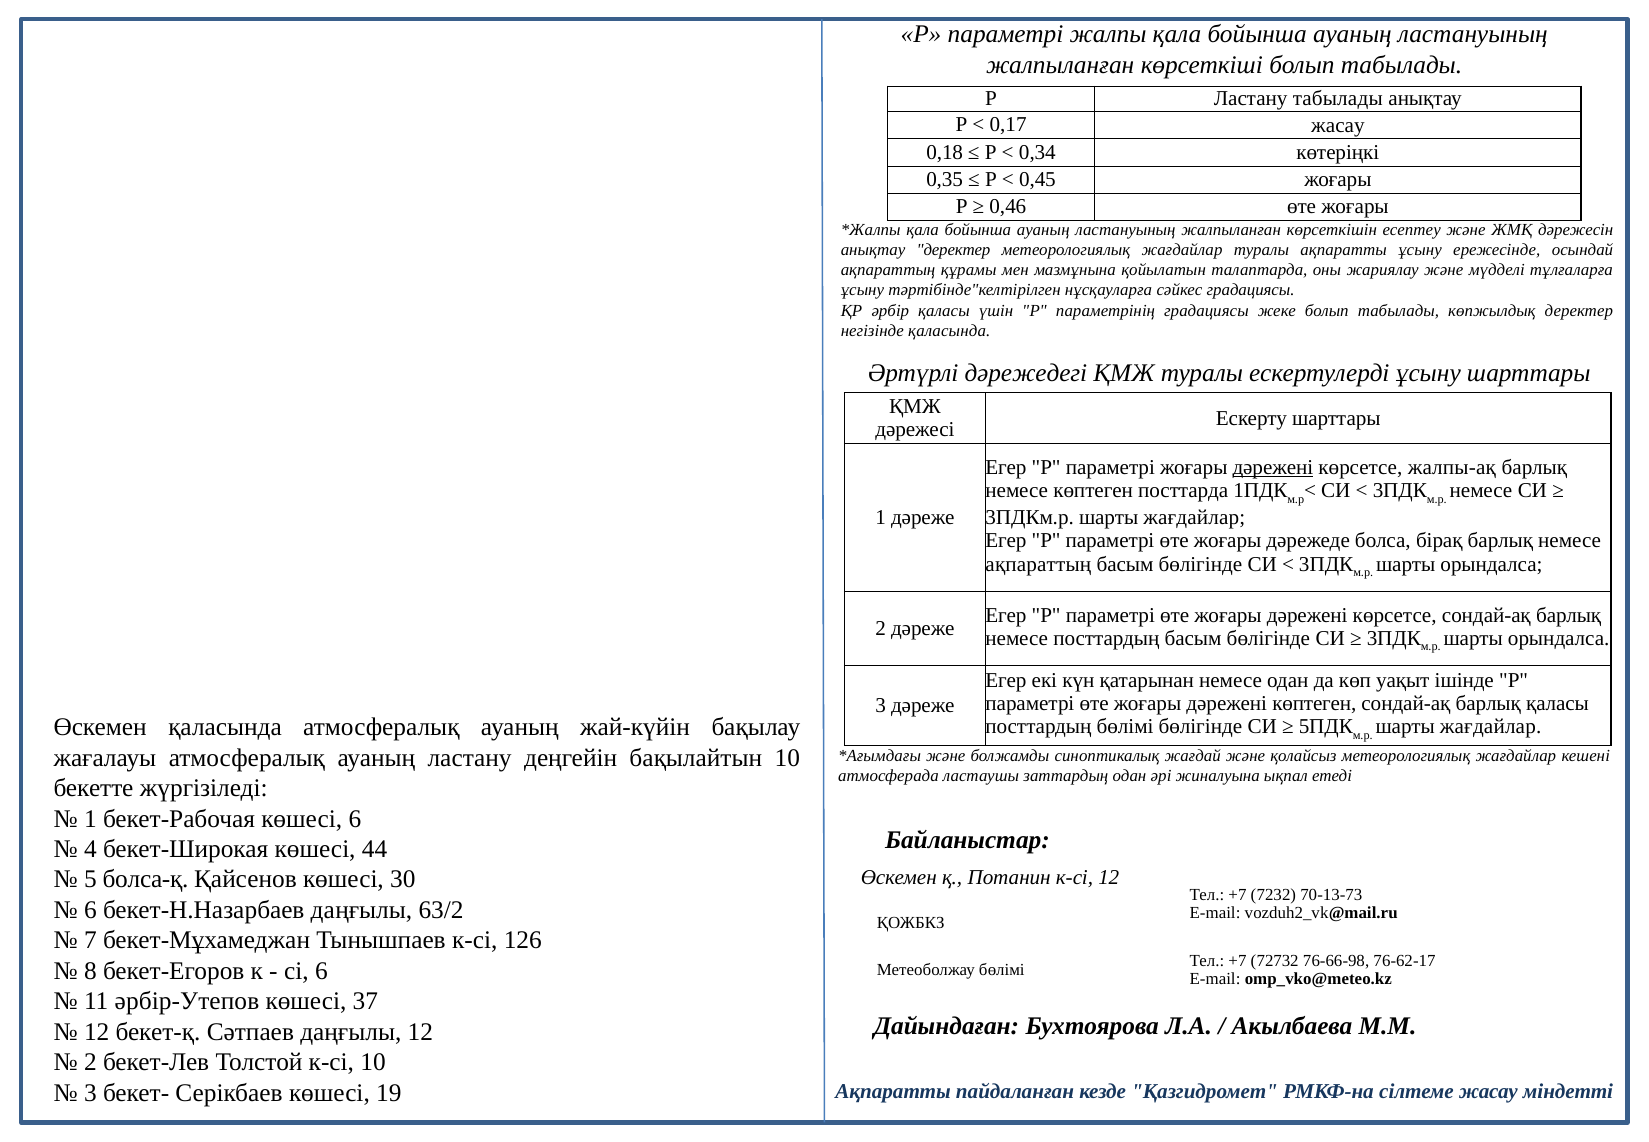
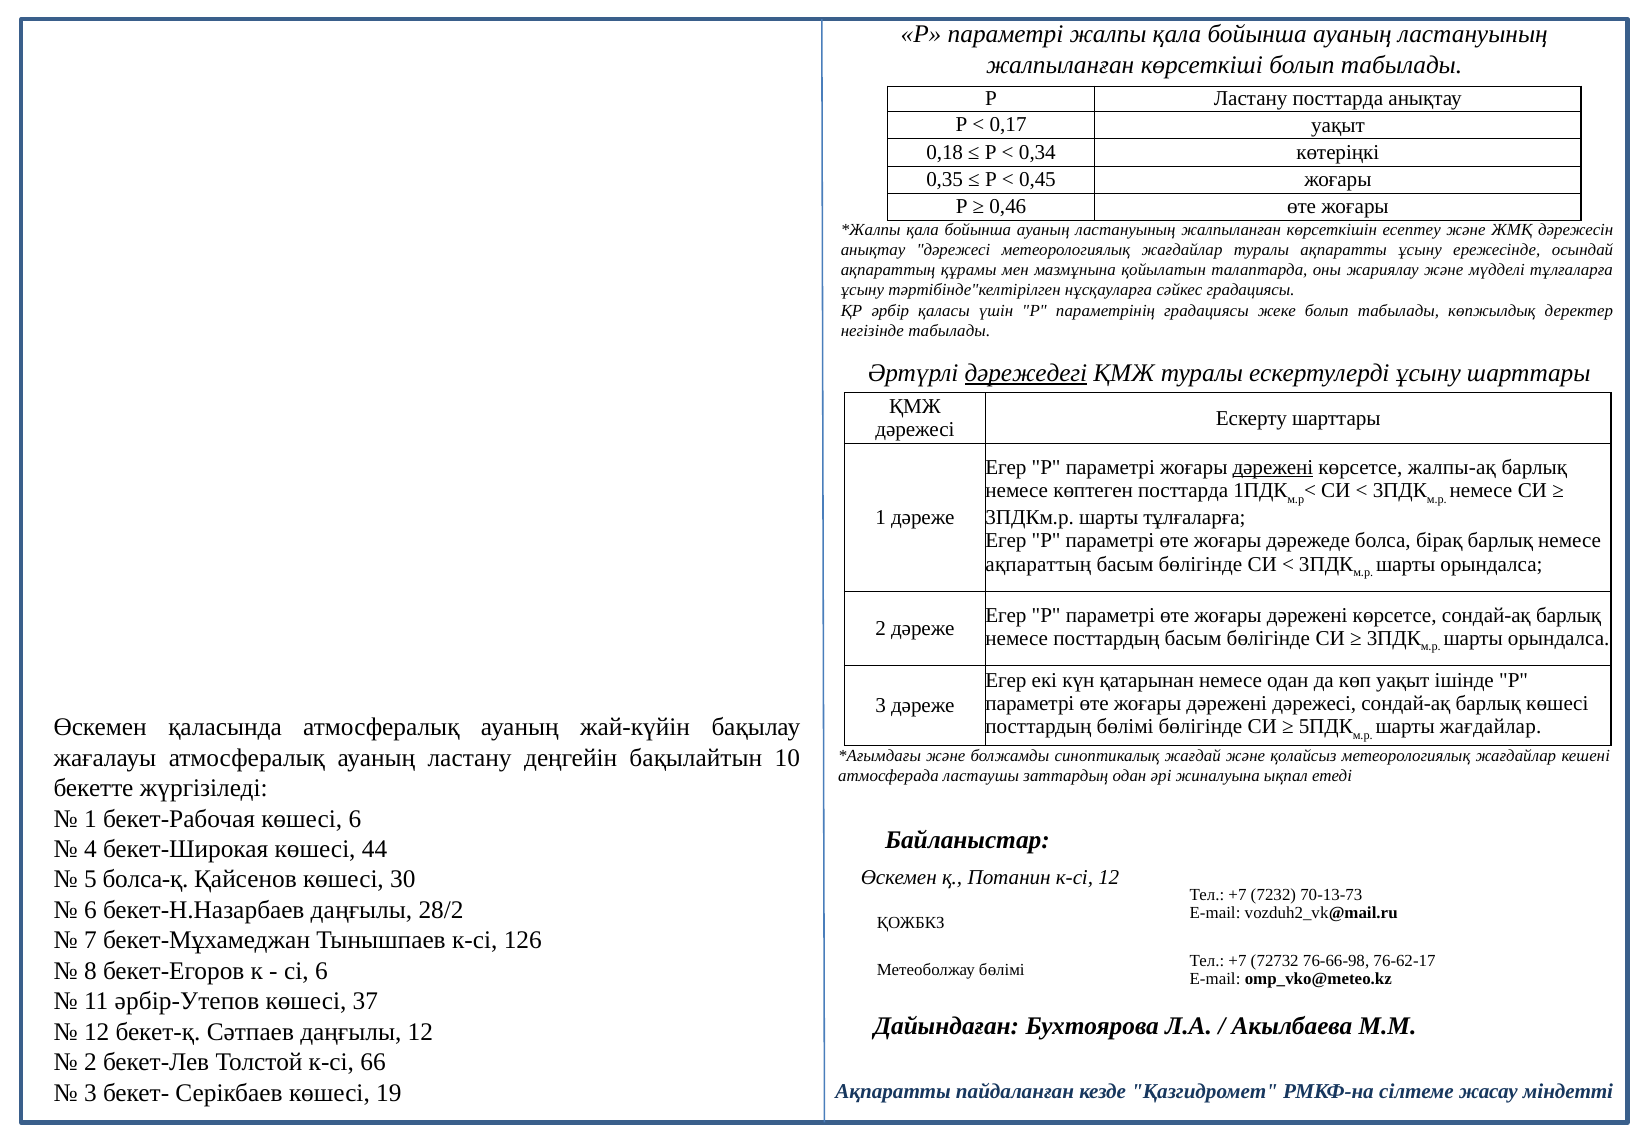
Ластану табылады: табылады -> посттарда (1338, 99)
0,17 жасау: жасау -> уақыт (1338, 125)
анықтау деректер: деректер -> дәрежесі (953, 250)
негізінде қаласында: қаласында -> табылады (949, 331)
дәрежедегі underline: none -> present (1026, 373)
3ПДКм.р шарты жағдайлар: жағдайлар -> тұлғаларға (1194, 517)
дәрежені көптеген: көптеген -> дәрежесі (1314, 703)
барлық қаласы: қаласы -> көшесі (1557, 703)
63/2: 63/2 -> 28/2 (441, 910)
к-сі 10: 10 -> 66 (373, 1062)
